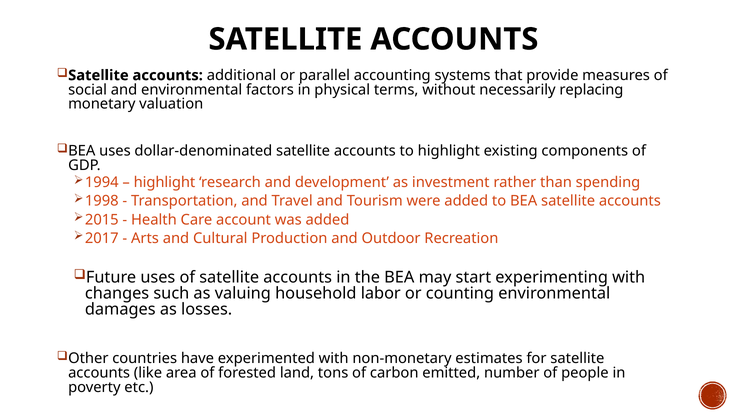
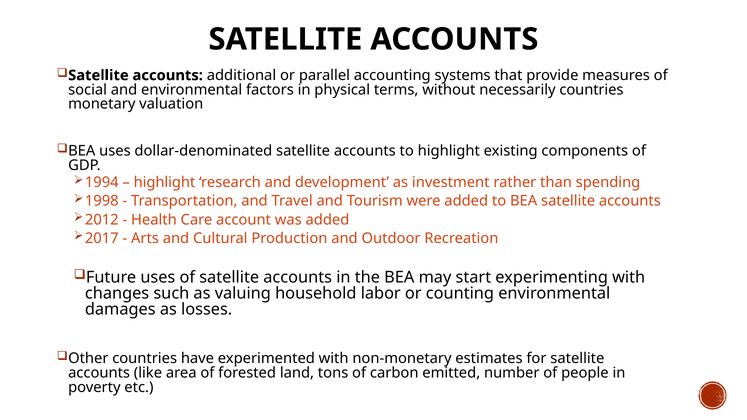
necessarily replacing: replacing -> countries (591, 90)
2015: 2015 -> 2012 (102, 220)
